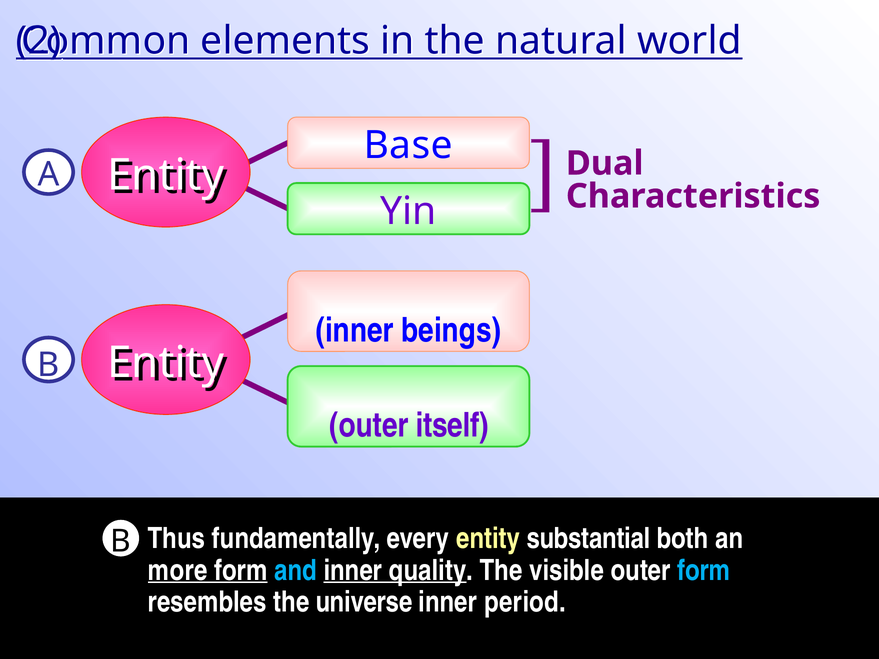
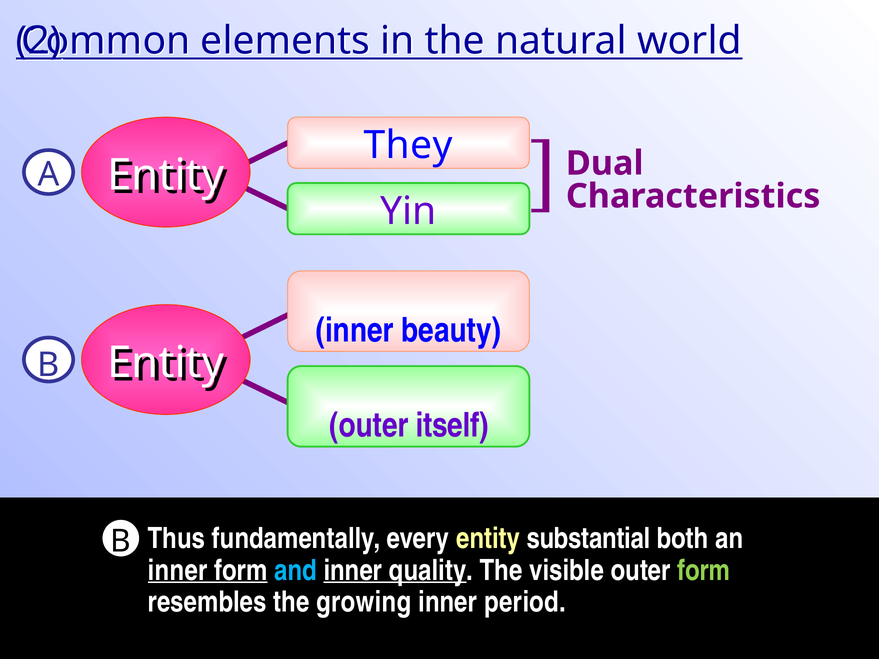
Base: Base -> They (408, 146)
beings: beings -> beauty (451, 330)
more: more -> inner (178, 571)
form colour: light blue -> light green (704, 571)
universe: universe -> growing (364, 602)
